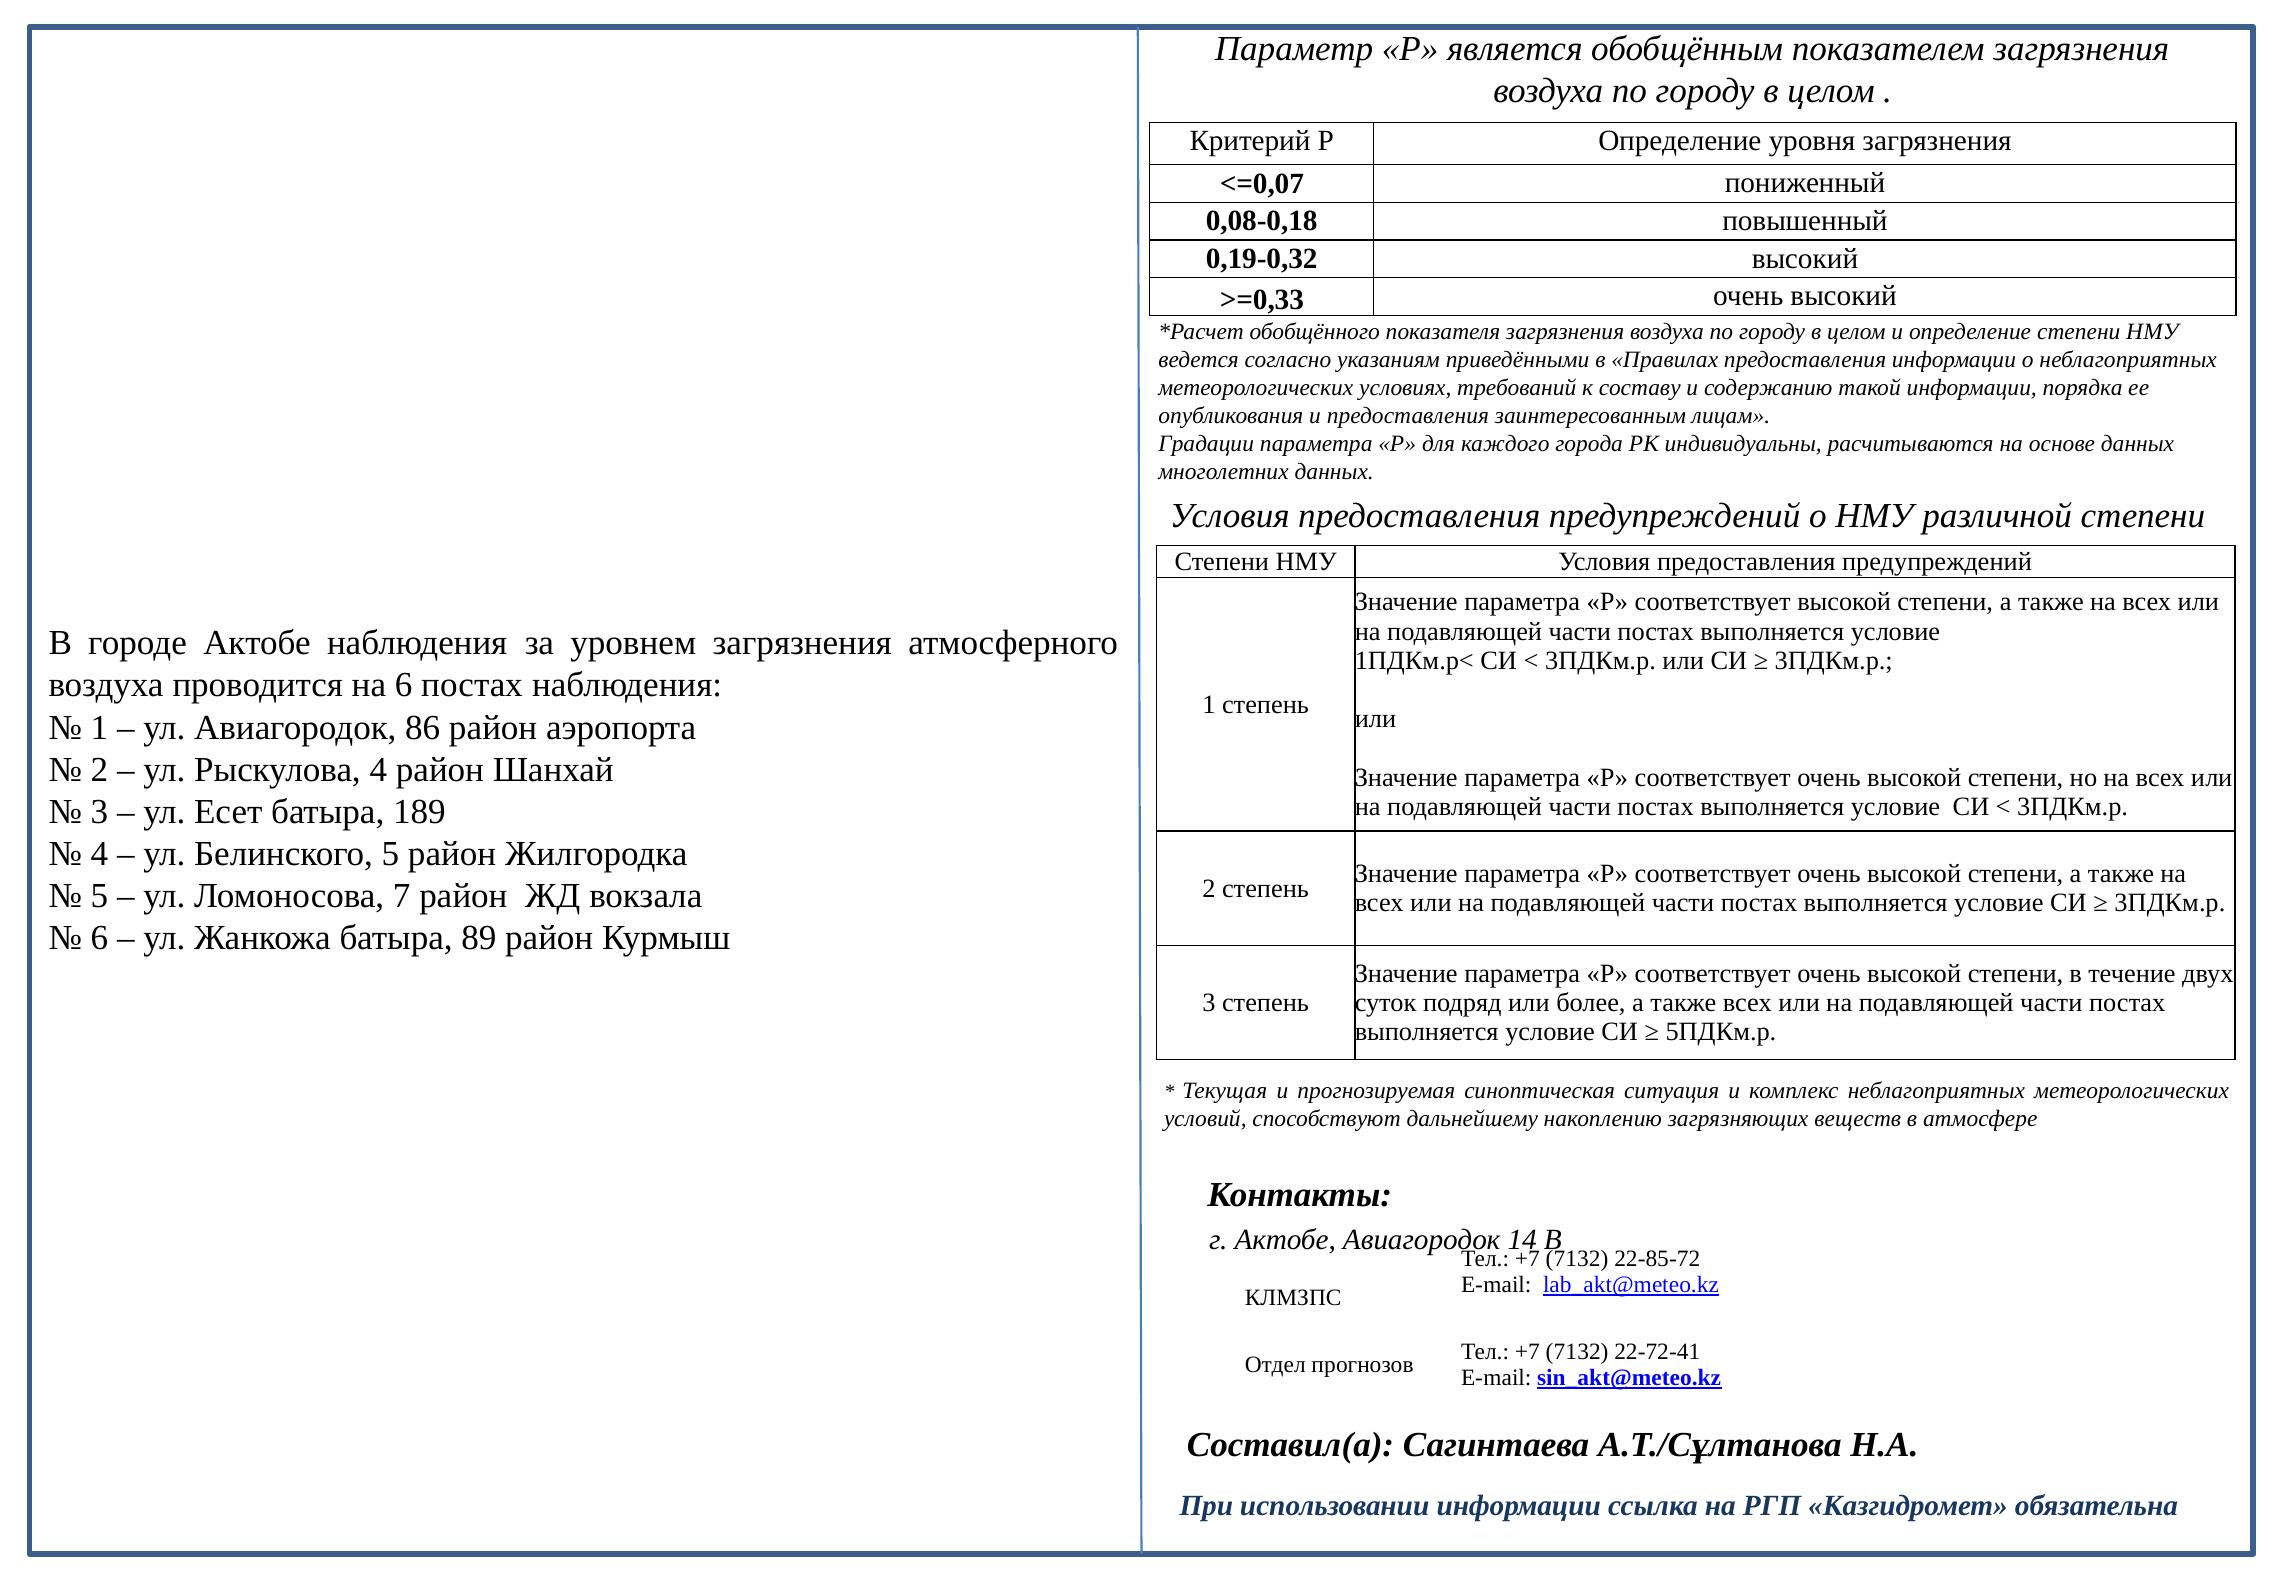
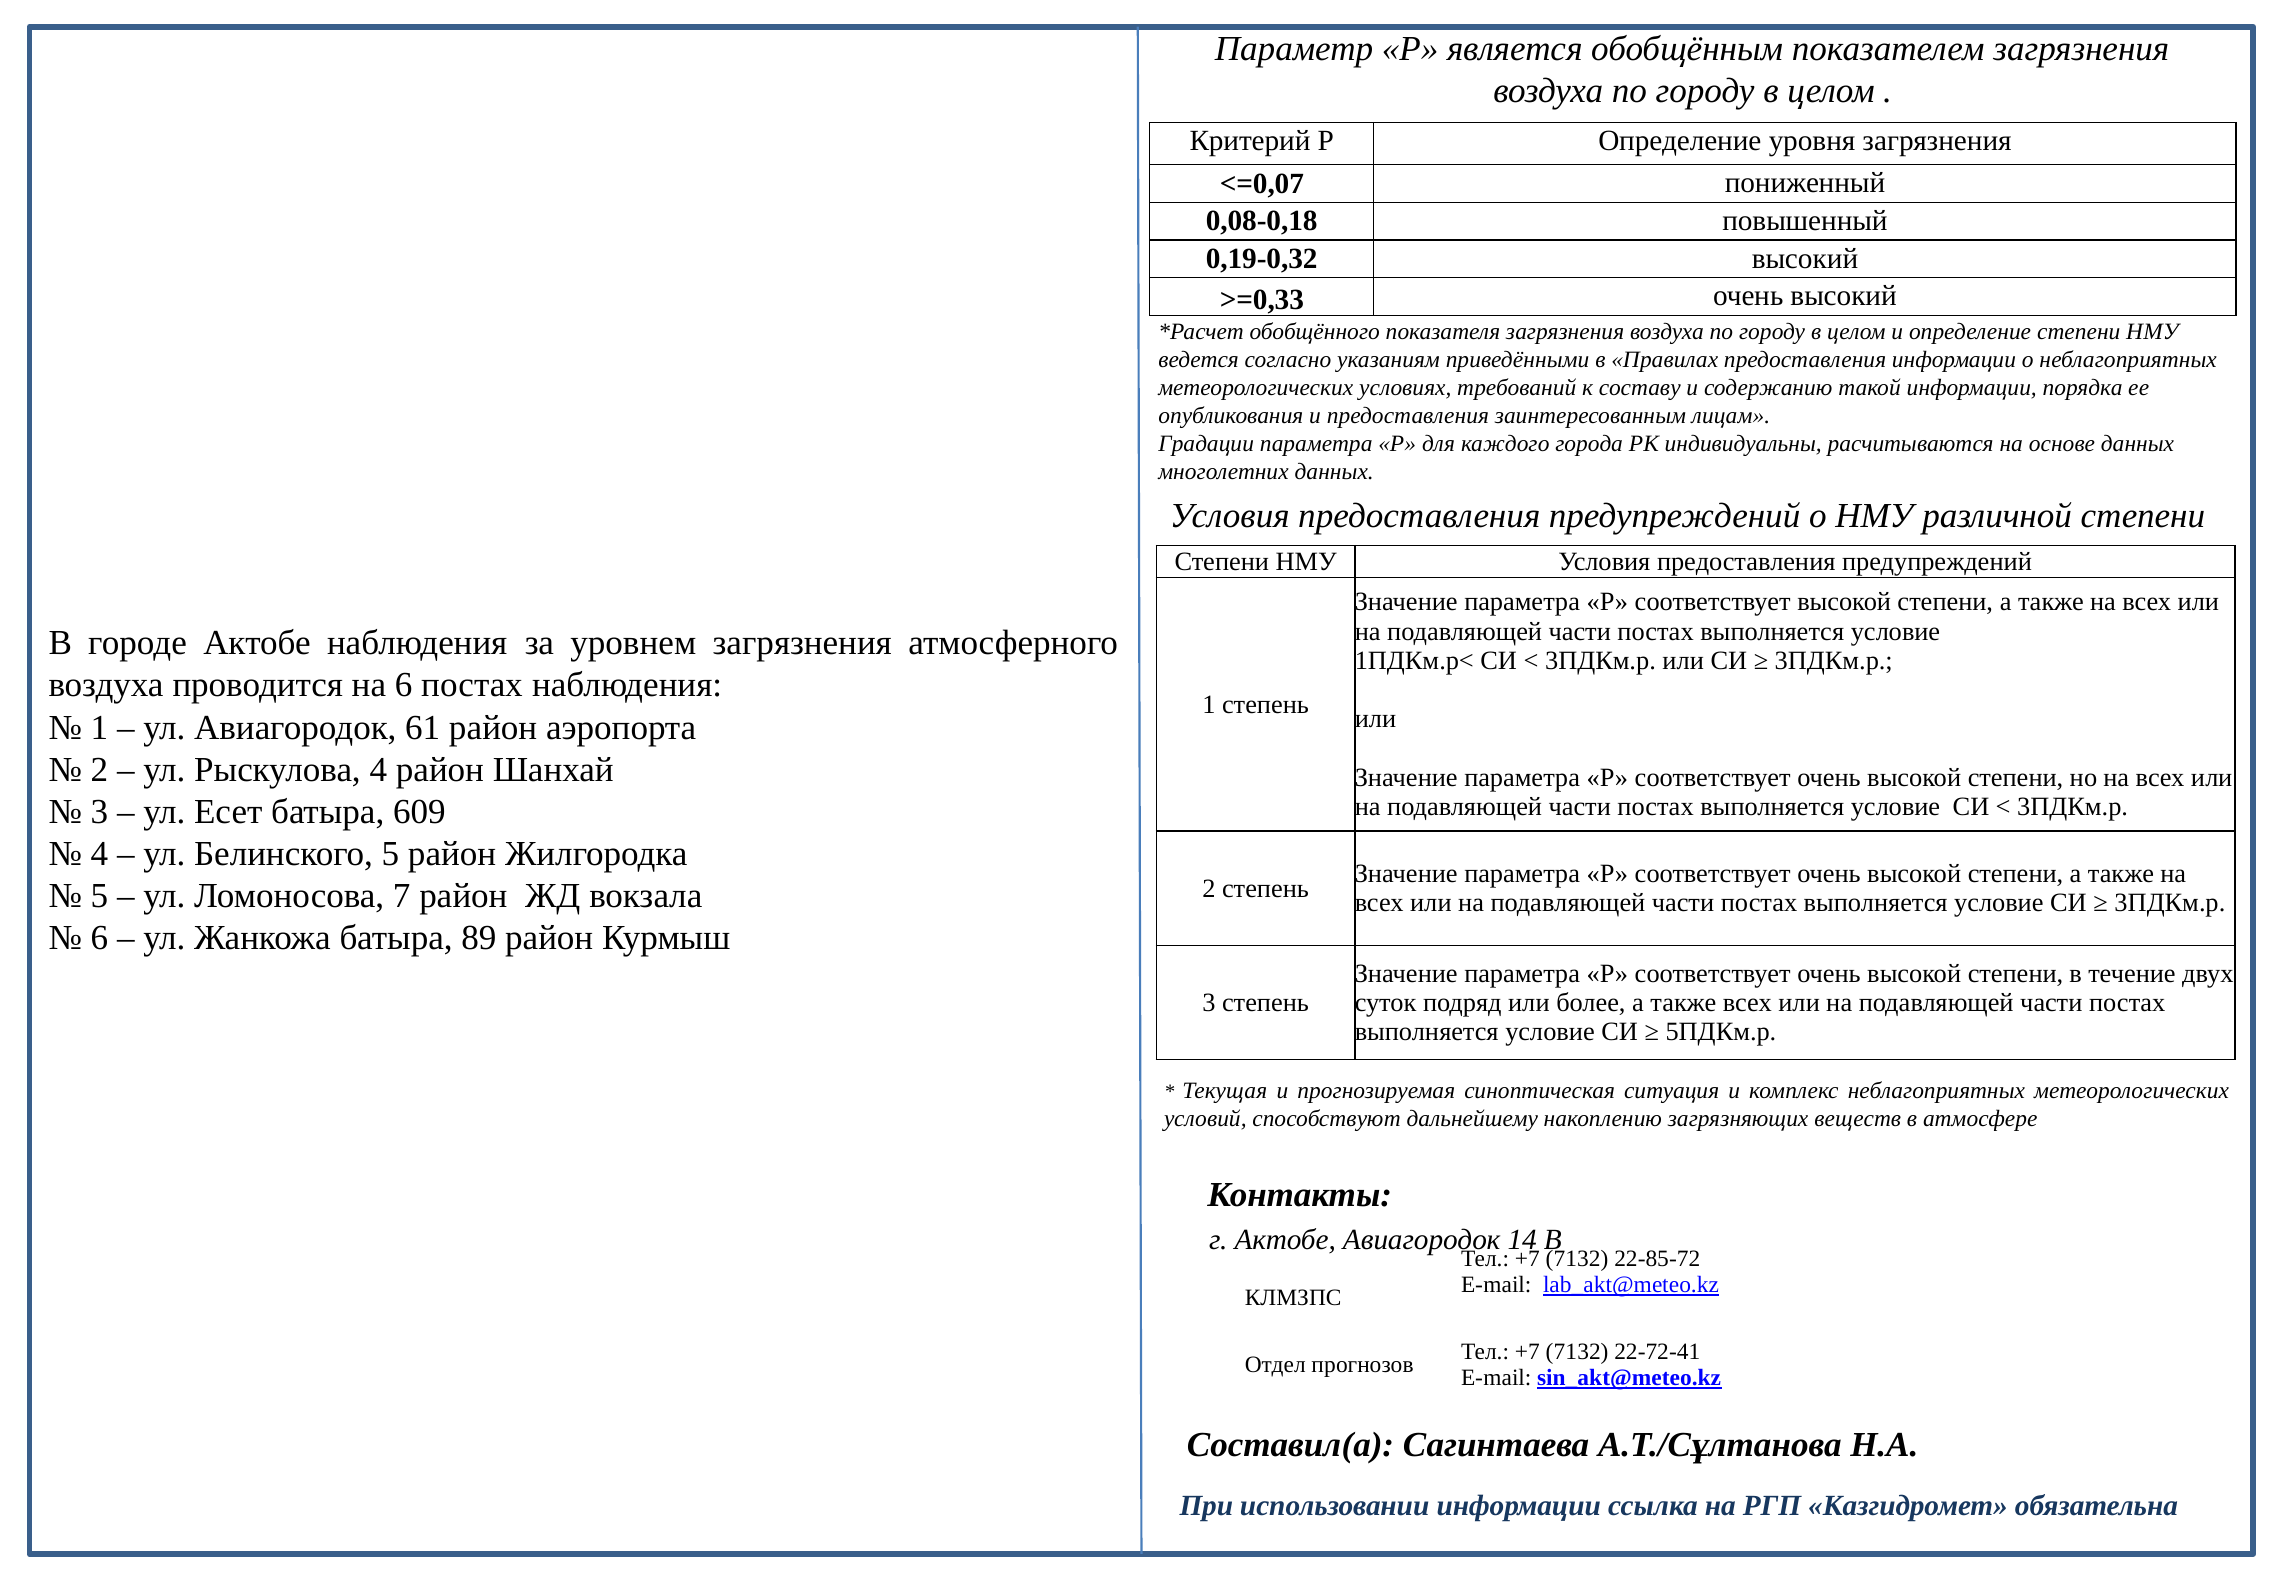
86: 86 -> 61 (423, 727)
189: 189 -> 609 (419, 812)
